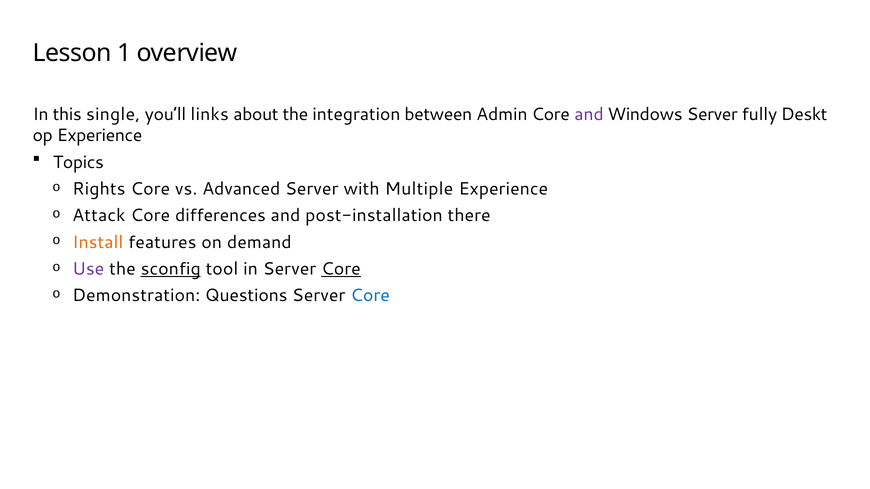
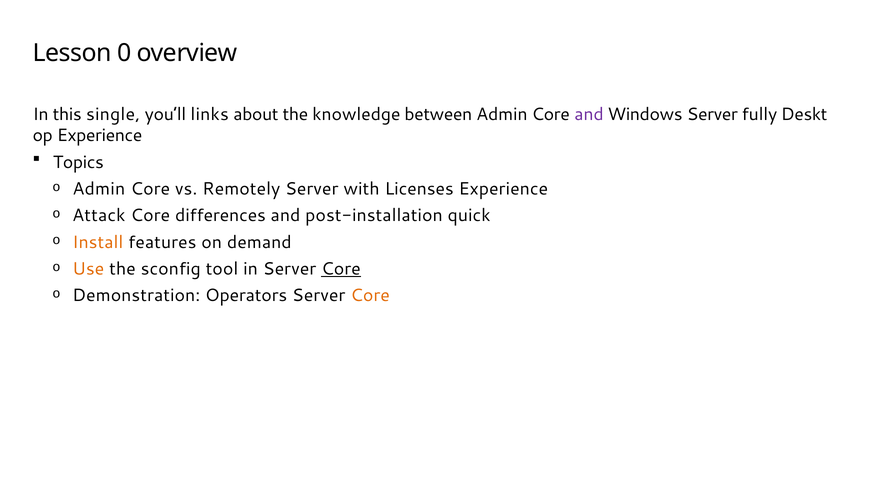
1: 1 -> 0 (124, 53)
integration: integration -> knowledge (356, 114)
Rights: Rights -> Admin (99, 189)
Advanced: Advanced -> Remotely (241, 189)
Multiple: Multiple -> Licenses (419, 189)
there: there -> quick (469, 216)
Use colour: purple -> orange (88, 269)
sconfig underline: present -> none (171, 269)
Questions: Questions -> Operators (246, 296)
Core colour: blue -> orange (370, 296)
